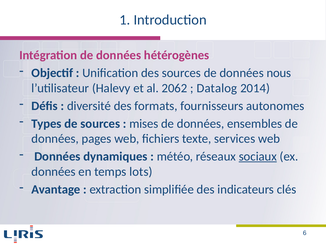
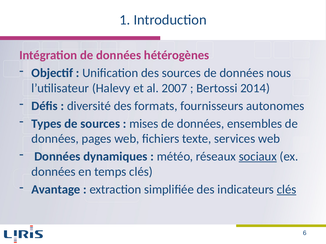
2062: 2062 -> 2007 (174, 88)
Datalog: Datalog -> Bertossi (217, 88)
temps lots: lots -> clés (141, 172)
clés underline: none -> present (287, 190)
